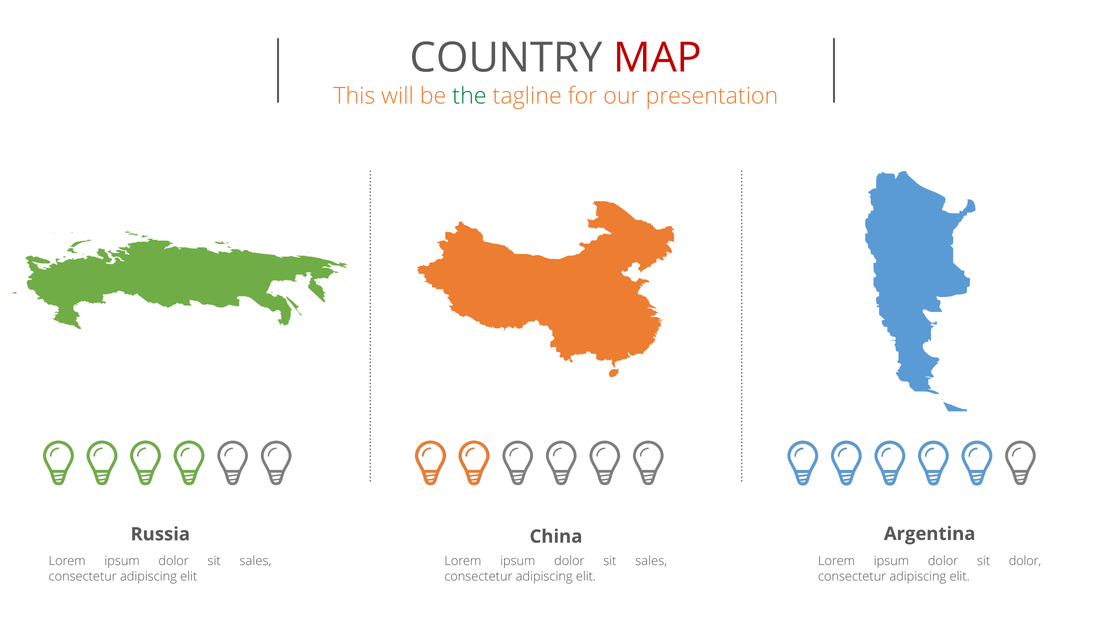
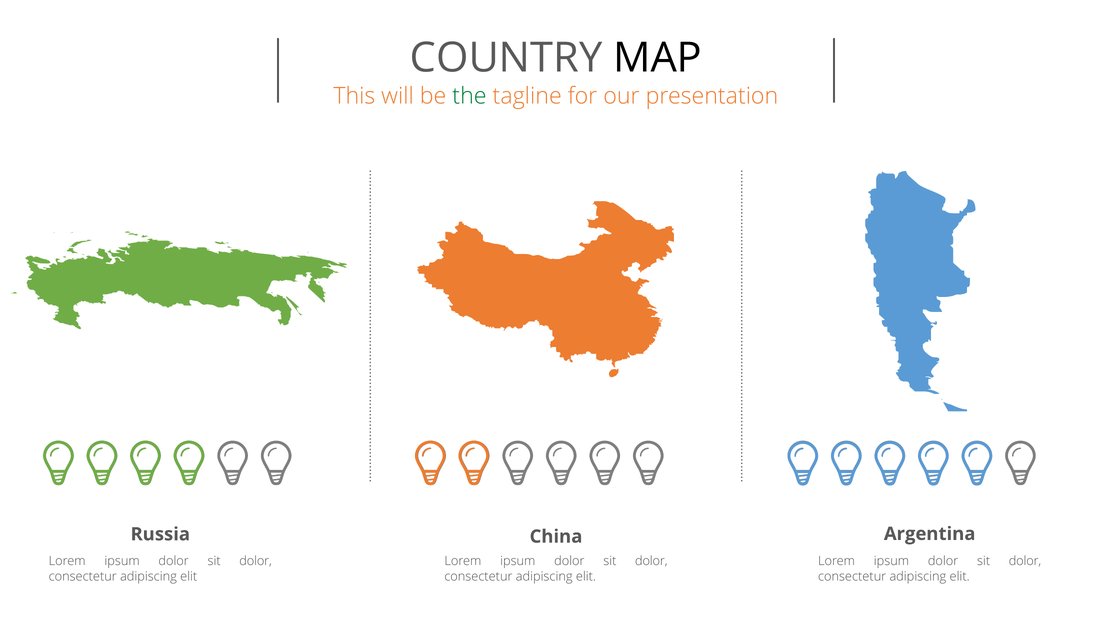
MAP colour: red -> black (657, 58)
sales: sales -> dolor (256, 562)
sales: sales -> dolor (651, 562)
